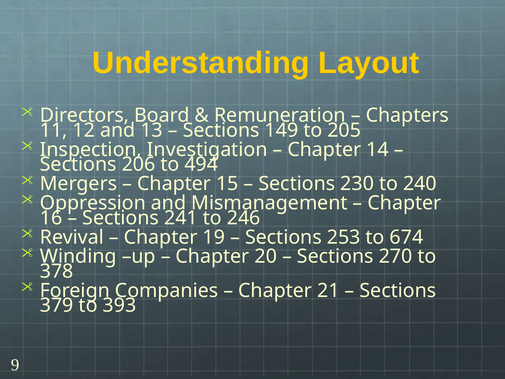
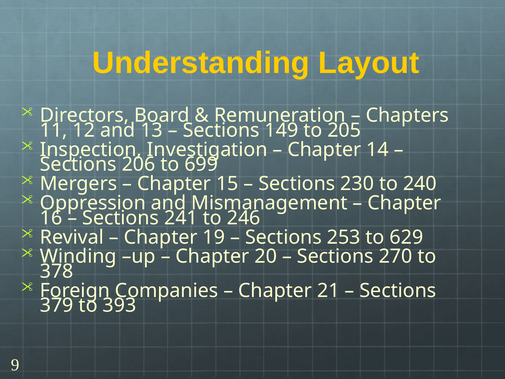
494: 494 -> 699 (201, 164)
674: 674 -> 629 (406, 237)
